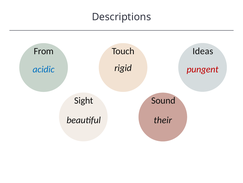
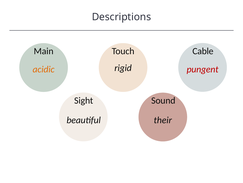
From: From -> Main (44, 51)
Ideas: Ideas -> Cable (203, 51)
acidic colour: blue -> orange (44, 69)
